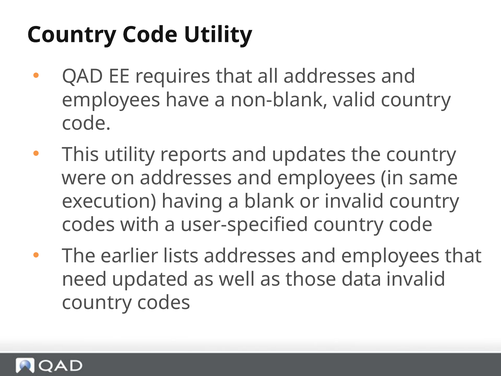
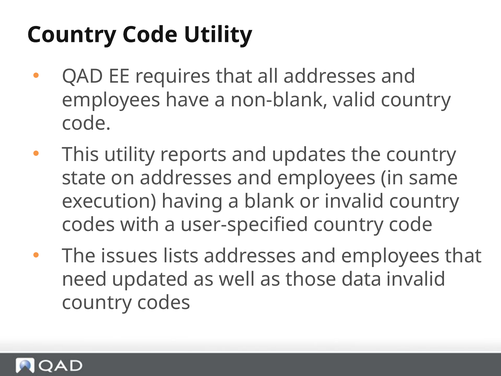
were: were -> state (84, 178)
earlier: earlier -> issues (129, 256)
